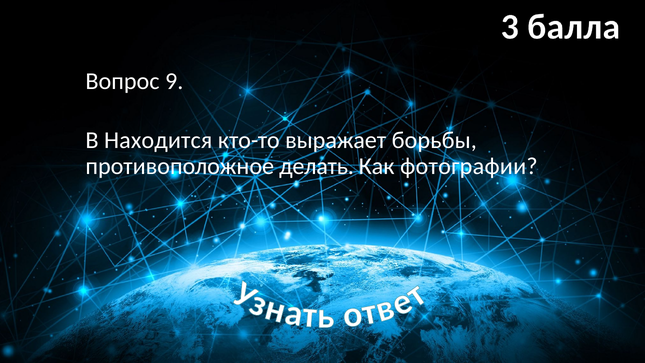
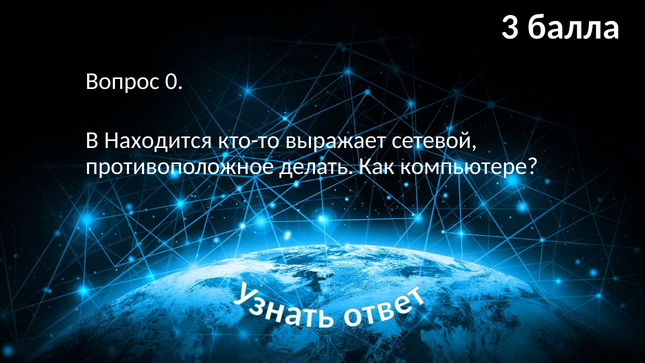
9: 9 -> 0 (174, 81)
борьбы: борьбы -> сетевой (434, 140)
фотографии: фотографии -> компьютере (469, 166)
